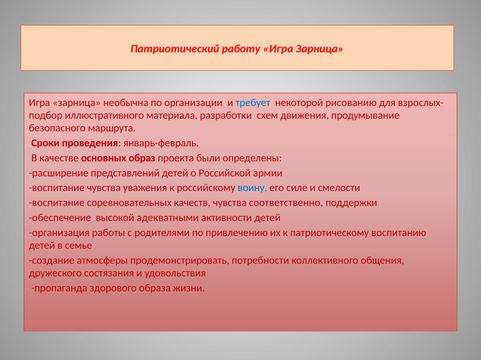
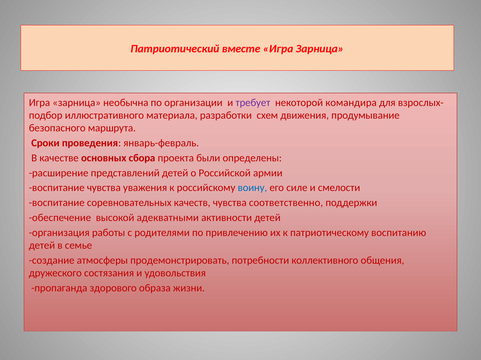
работу: работу -> вместе (241, 49)
требует colour: blue -> purple (253, 103)
рисованию: рисованию -> командира (351, 103)
образ: образ -> сбора (142, 158)
